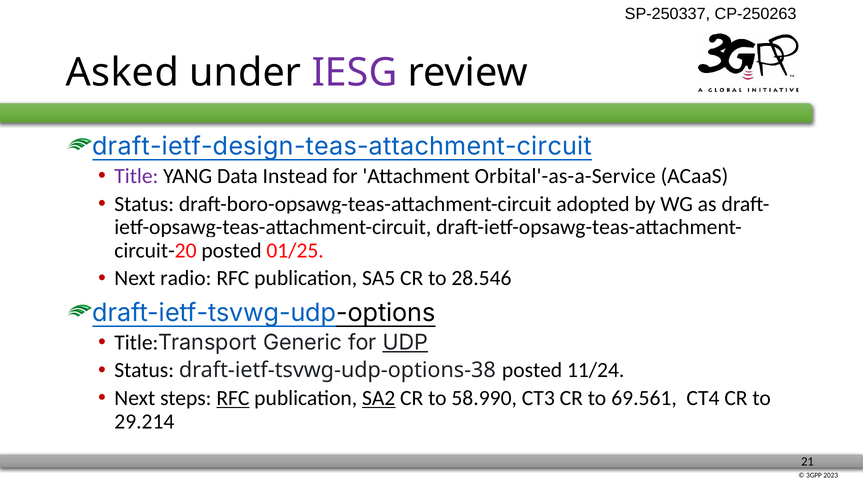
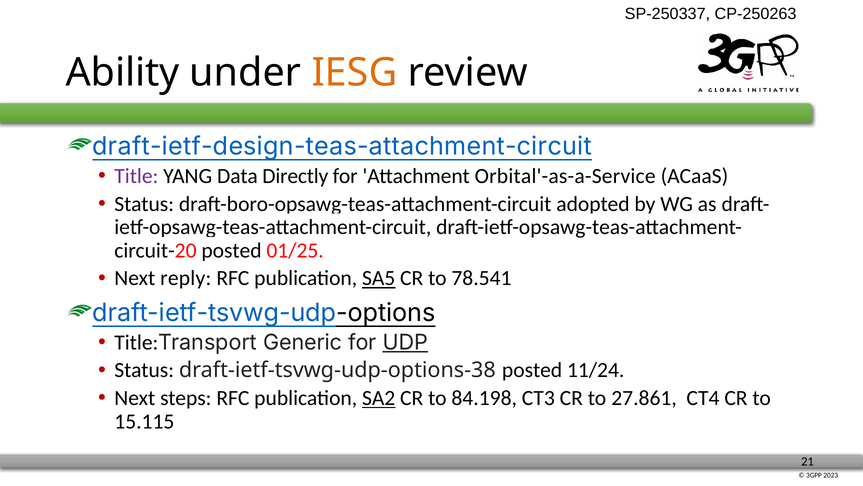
Asked: Asked -> Ability (123, 72)
IESG colour: purple -> orange (355, 72)
Instead: Instead -> Directly (295, 176)
radio: radio -> reply (186, 278)
SA5 underline: none -> present (379, 278)
28.546: 28.546 -> 78.541 (481, 278)
RFC underline: present -> none (233, 398)
58.990: 58.990 -> 84.198 (484, 398)
69.561: 69.561 -> 27.861 (644, 398)
29.214: 29.214 -> 15.115 (144, 421)
